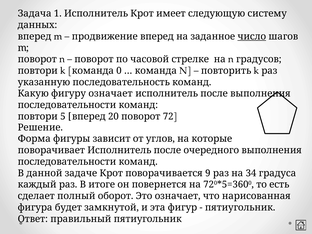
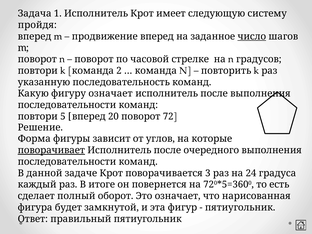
данных: данных -> пройдя (37, 25)
0: 0 -> 2 (119, 71)
поворачивает underline: none -> present (51, 150)
9: 9 -> 3 (208, 173)
34: 34 -> 24 (251, 173)
